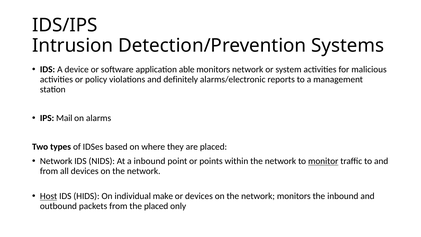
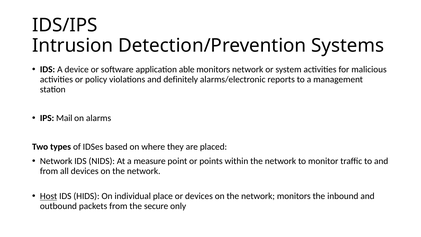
a inbound: inbound -> measure (150, 161)
monitor underline: present -> none (323, 161)
make: make -> place (163, 196)
the placed: placed -> secure (156, 206)
